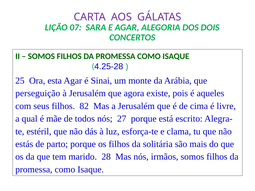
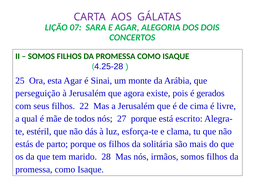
aqueles: aqueles -> gerados (211, 93)
82: 82 -> 22 (84, 106)
